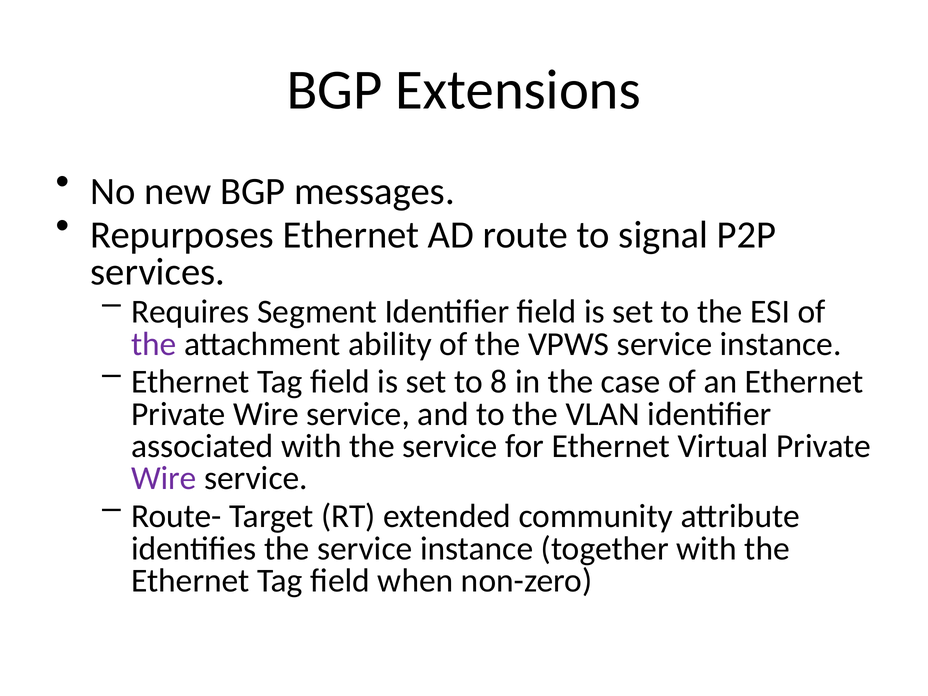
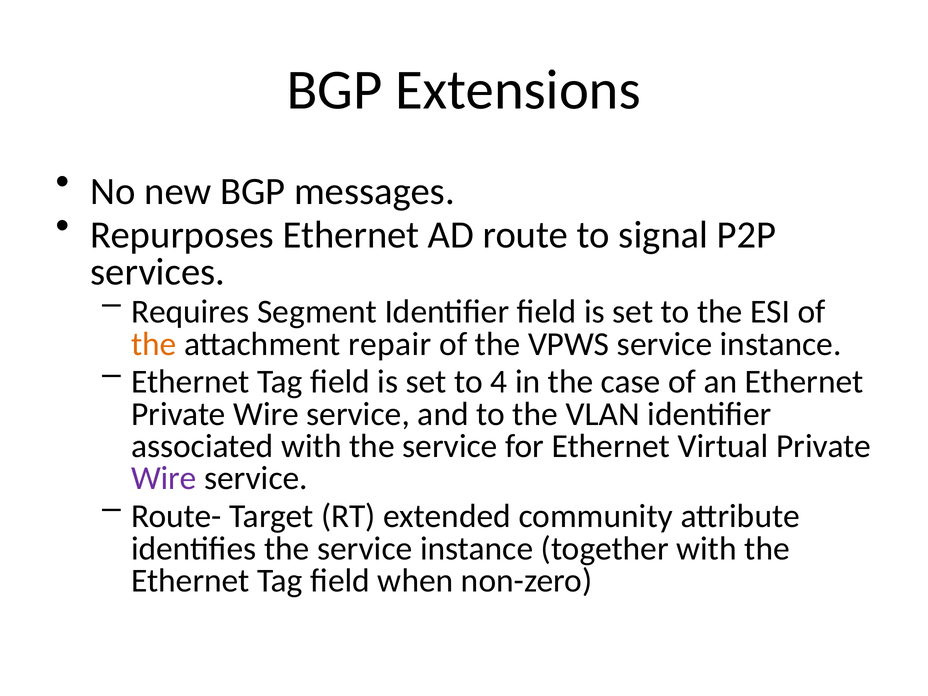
the colour: purple -> orange (154, 344)
ability: ability -> repair (390, 344)
8: 8 -> 4 (499, 382)
